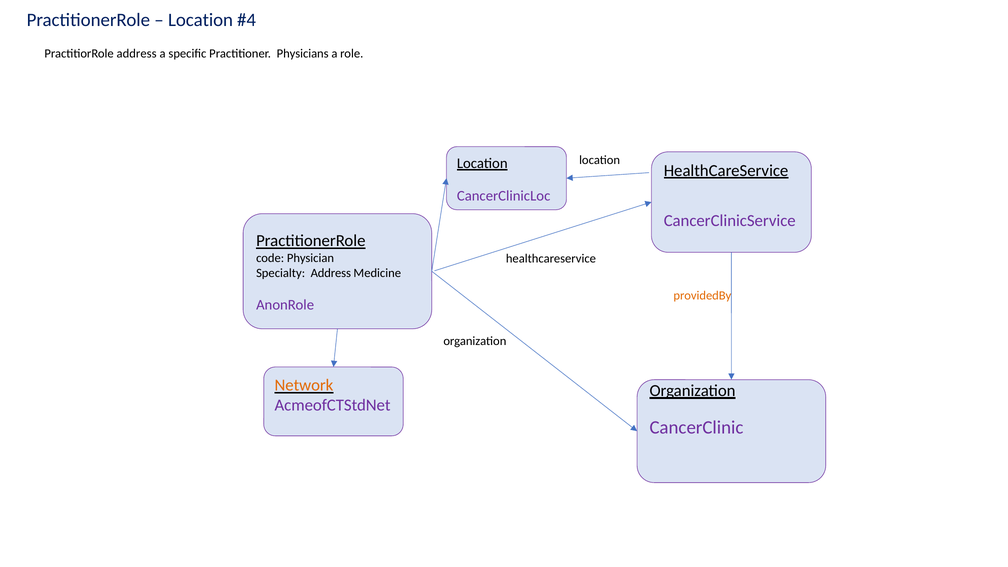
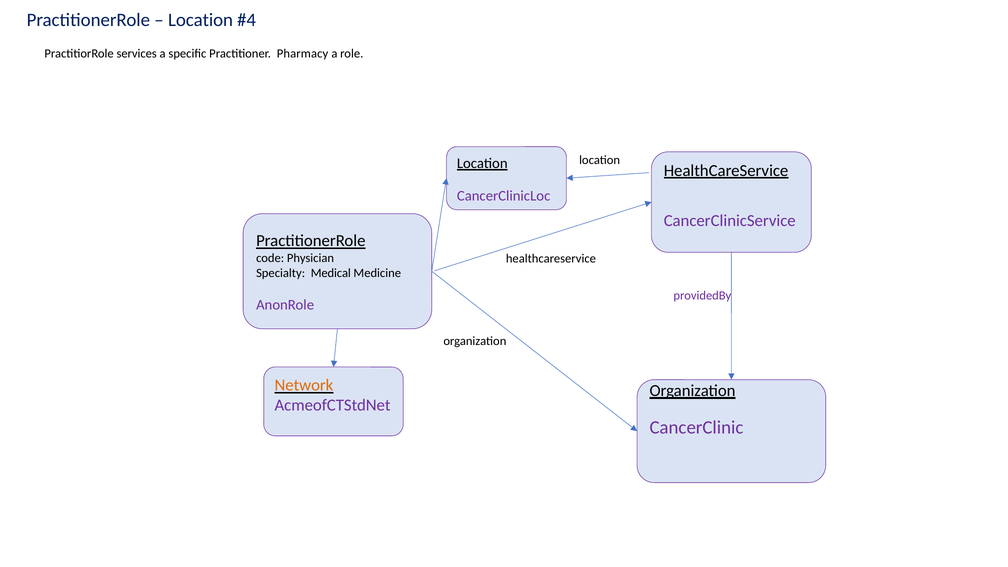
PractitiorRole address: address -> services (137, 54)
Physicians: Physicians -> Pharmacy (303, 54)
Specialty Address: Address -> Medical (331, 273)
providedBy colour: orange -> purple (702, 296)
